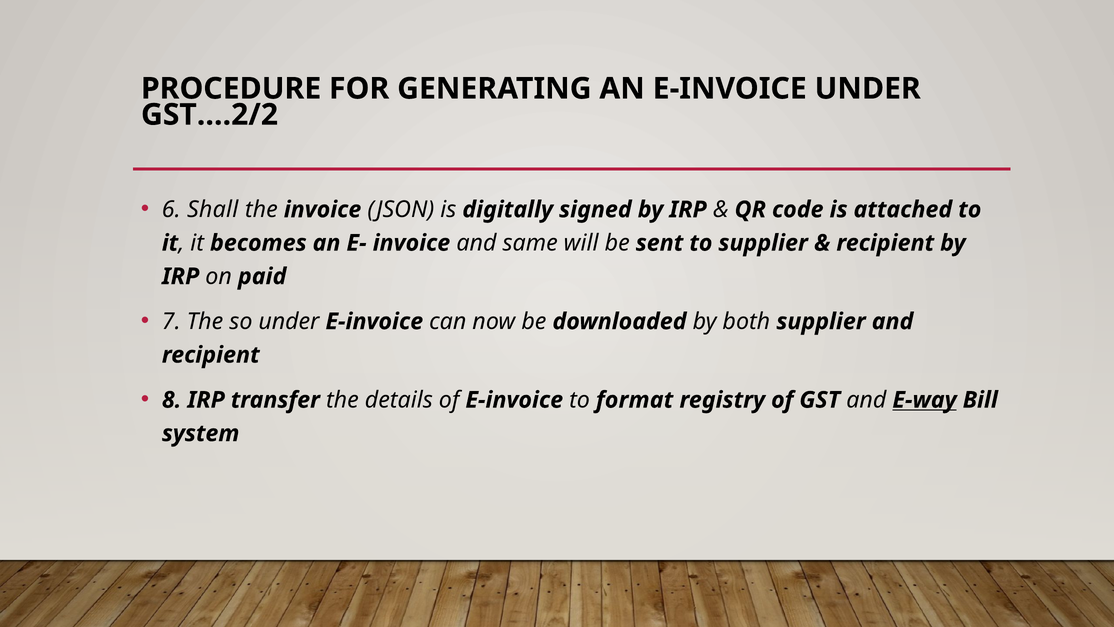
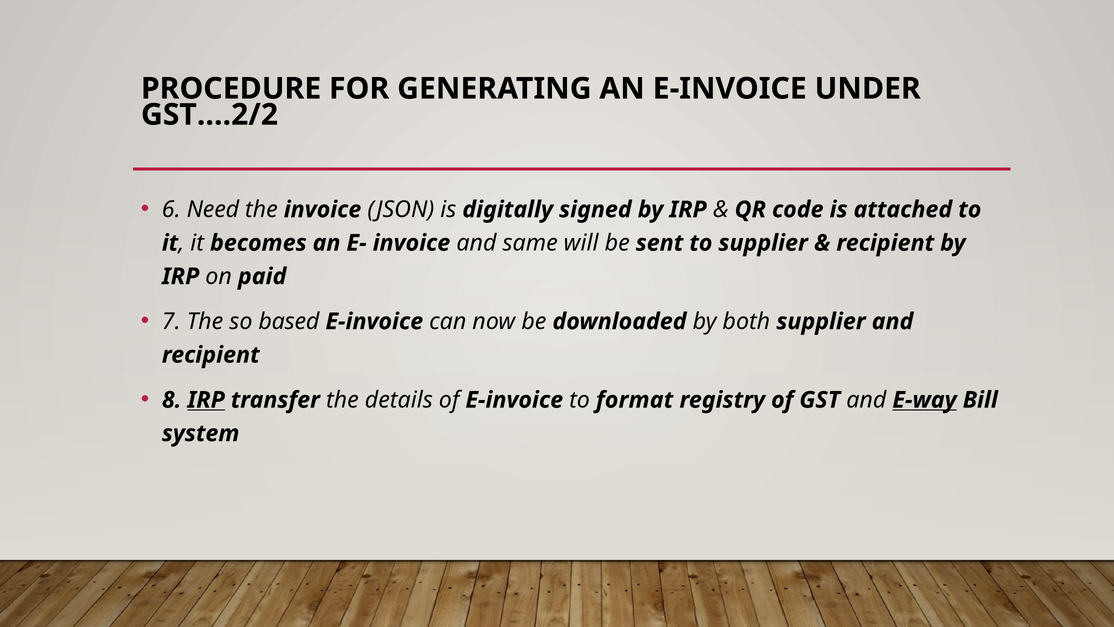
Shall: Shall -> Need (213, 209)
so under: under -> based (289, 321)
IRP underline: none -> present (206, 400)
